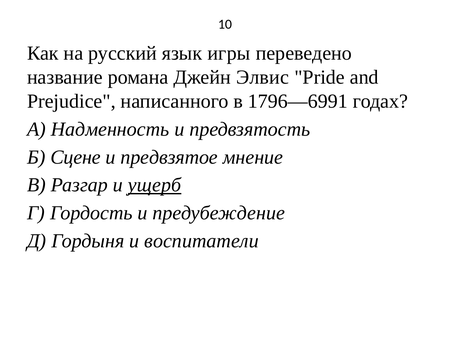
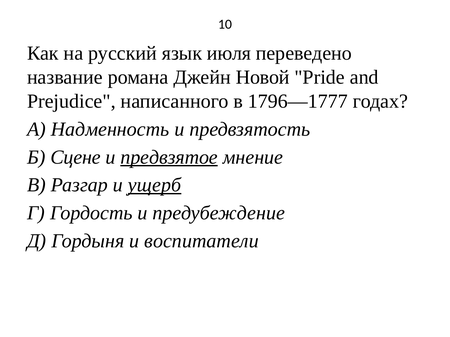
игры: игры -> июля (229, 53)
Элвис: Элвис -> Новой (263, 77)
1796—6991: 1796—6991 -> 1796—1777 (298, 101)
предвзятое underline: none -> present (169, 157)
